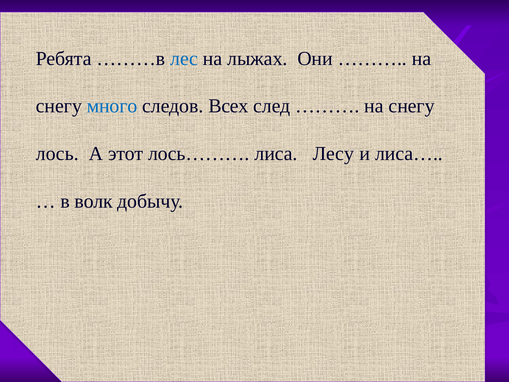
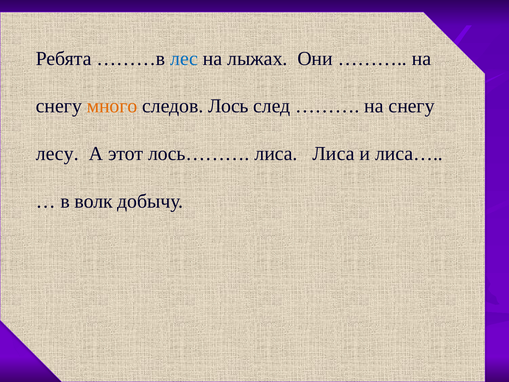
много colour: blue -> orange (112, 106)
Всех: Всех -> Лось (228, 106)
лось: лось -> лесу (57, 154)
лиса Лесу: Лесу -> Лиса (333, 154)
